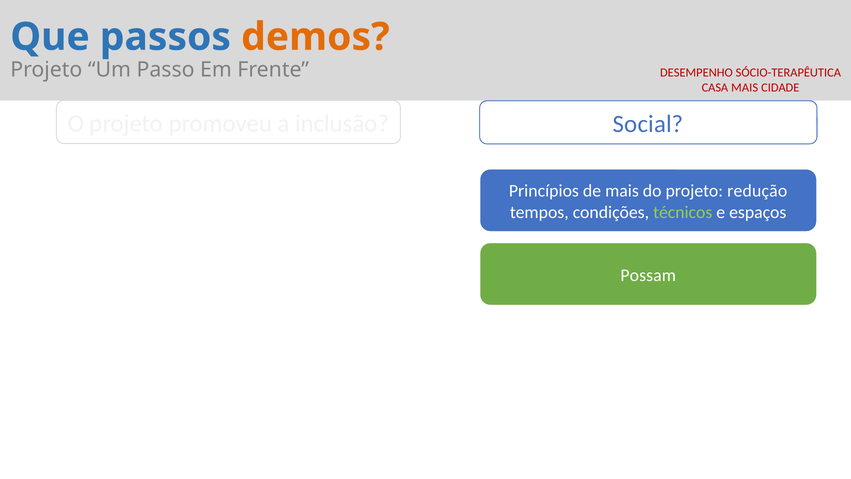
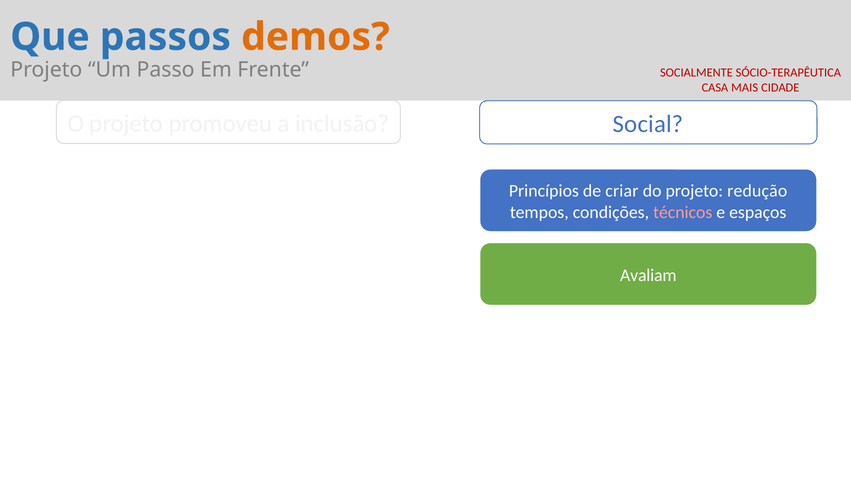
DESEMPENHO: DESEMPENHO -> SOCIALMENTE (696, 73)
de mais: mais -> criar (622, 191)
técnicos colour: light green -> pink (683, 212)
Possam: Possam -> Avaliam (648, 275)
